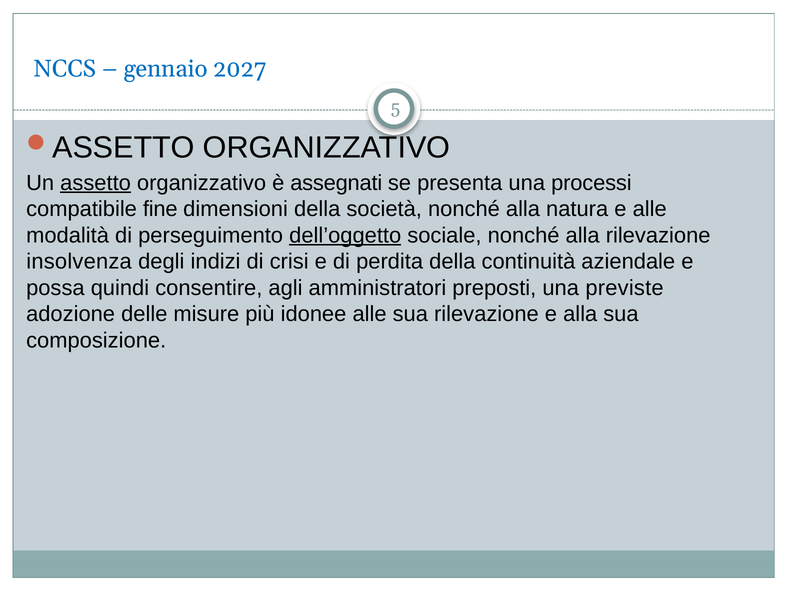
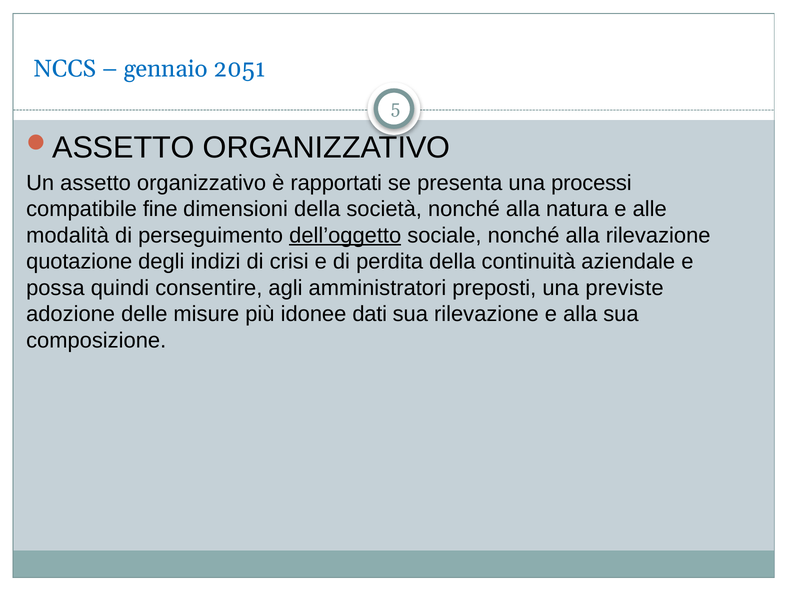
2027: 2027 -> 2051 (239, 69)
assetto underline: present -> none (96, 183)
assegnati: assegnati -> rapportati (336, 183)
insolvenza: insolvenza -> quotazione (79, 262)
idonee alle: alle -> dati (370, 314)
